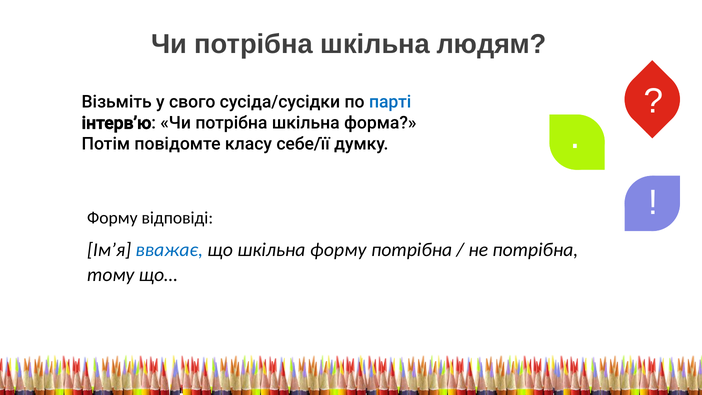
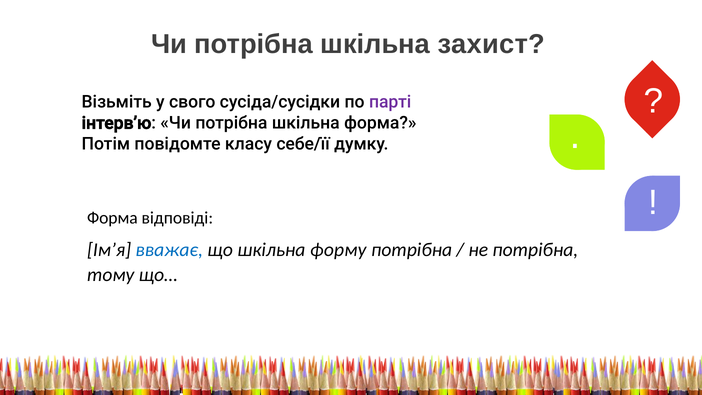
людям: людям -> захист (491, 44)
парті colour: blue -> purple (390, 102)
Форму: Форму -> Форма (112, 218)
